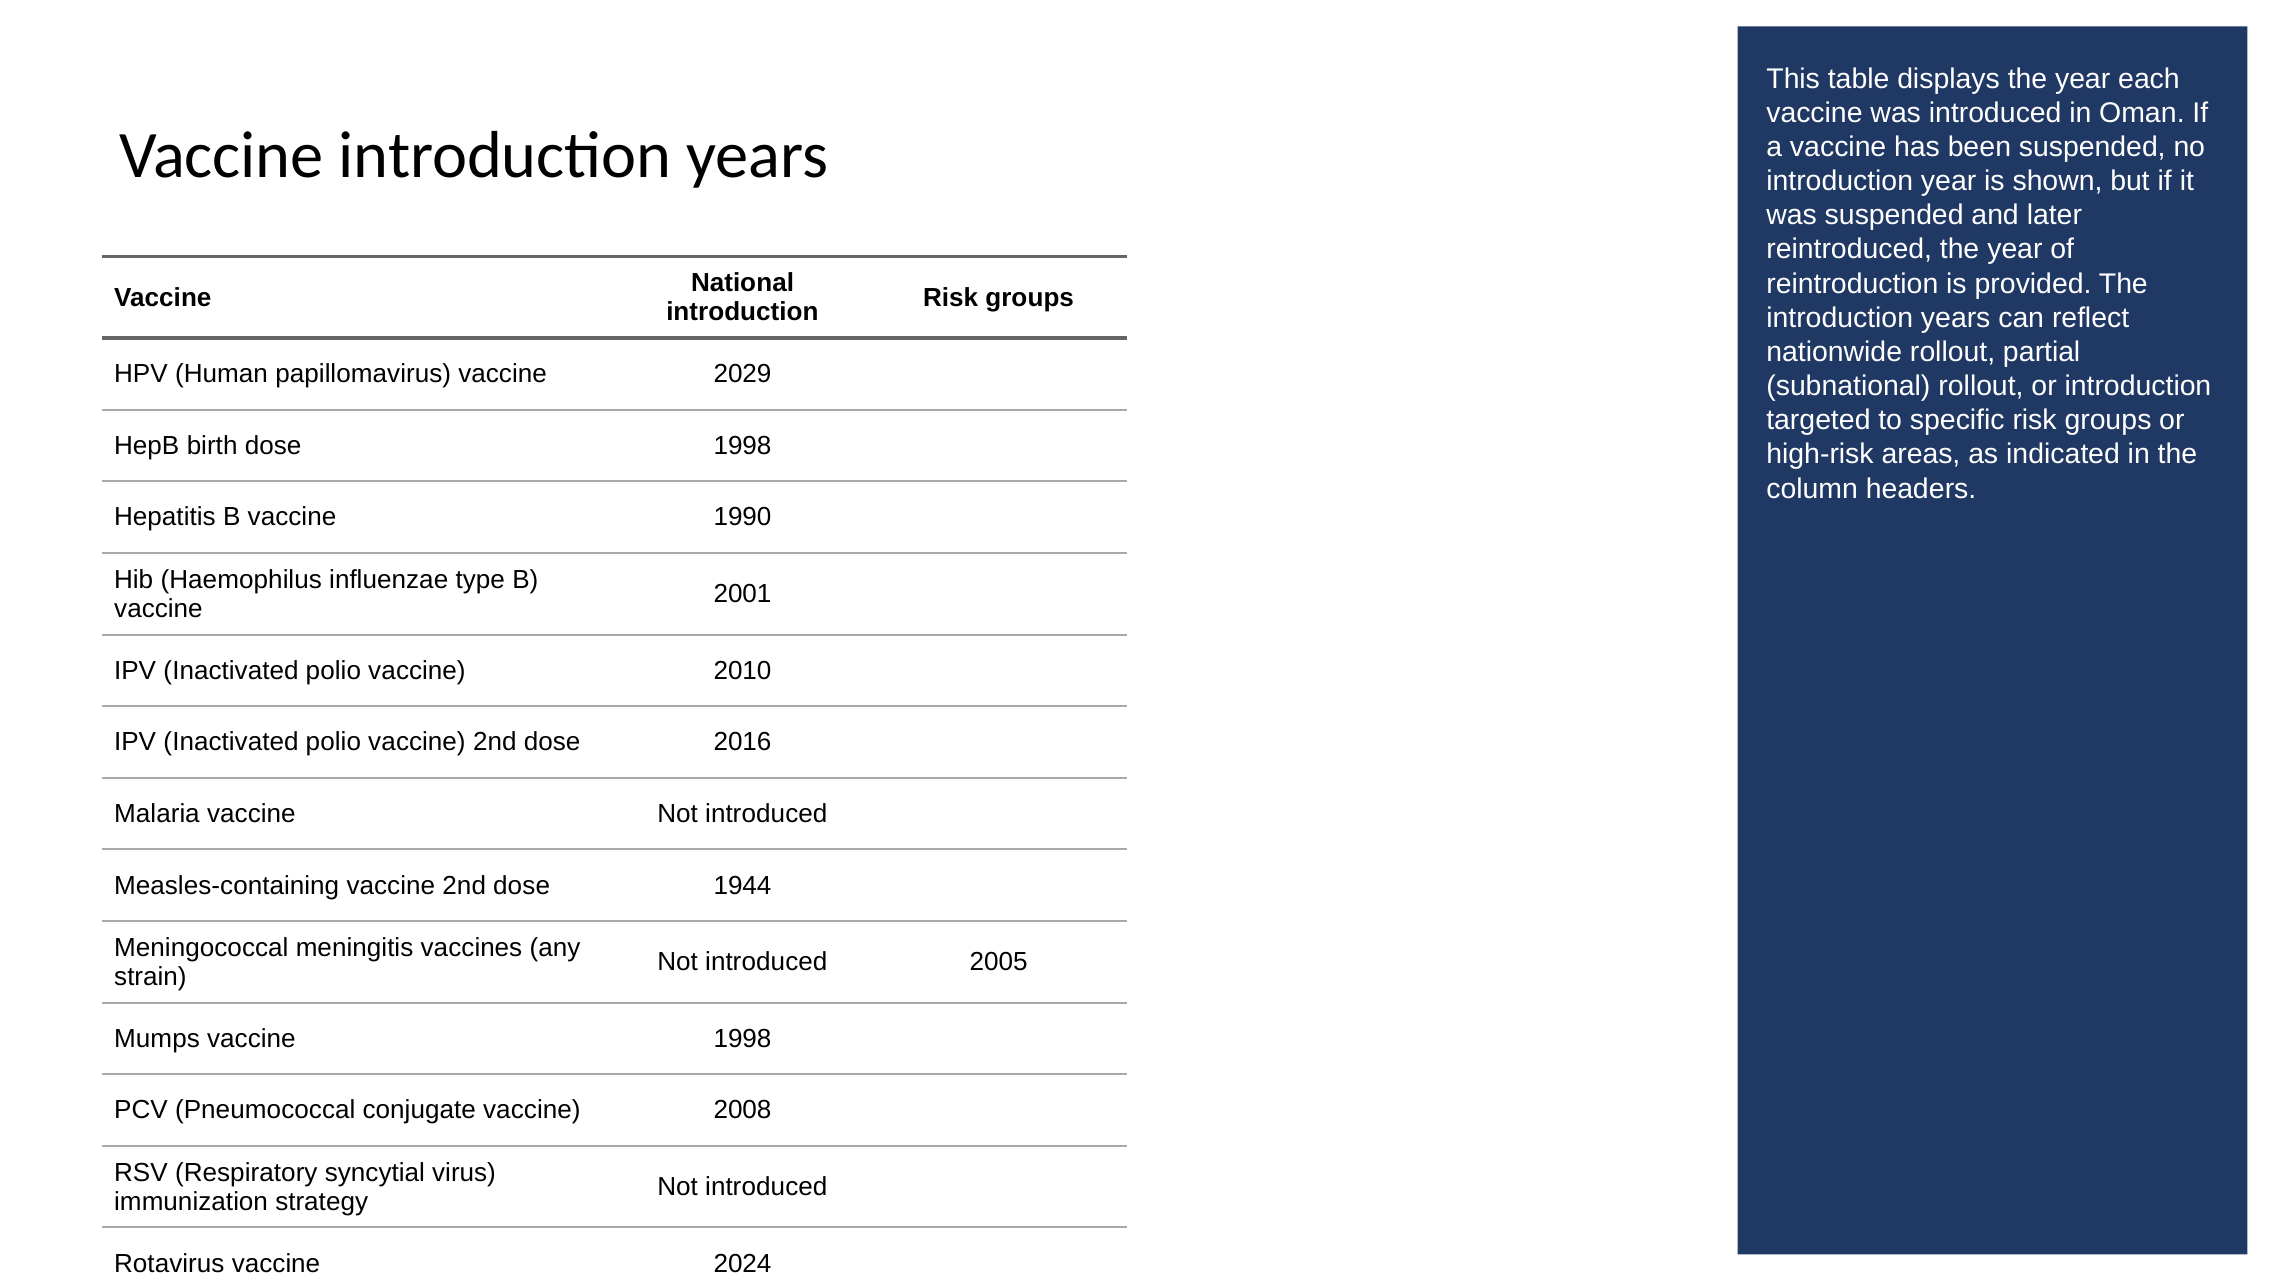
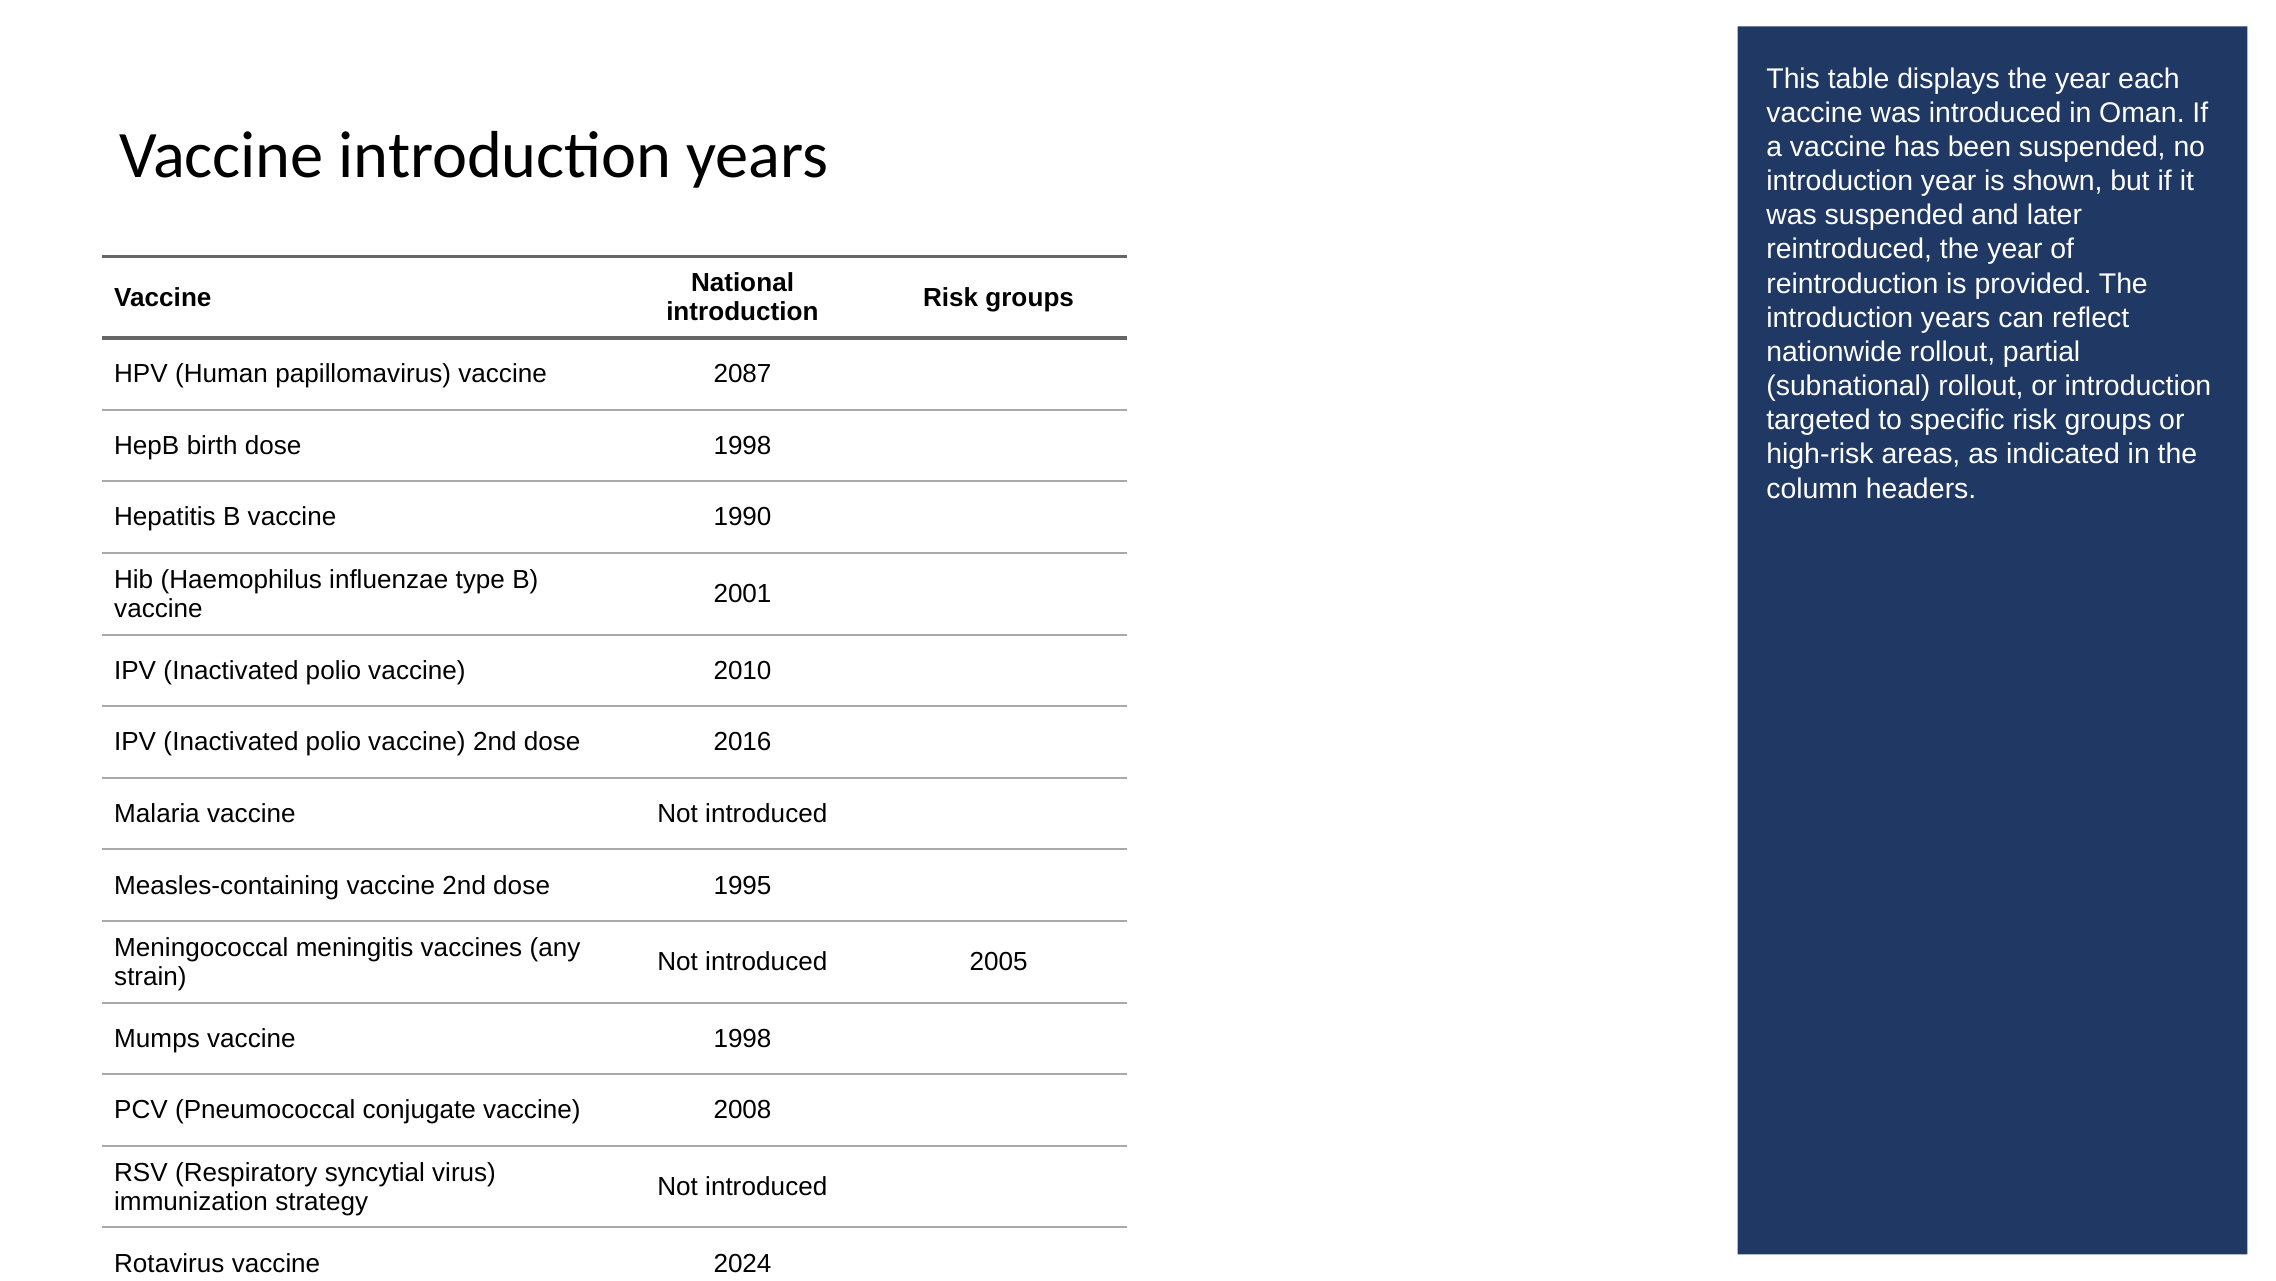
2029: 2029 -> 2087 (742, 374)
1944: 1944 -> 1995 (742, 885)
